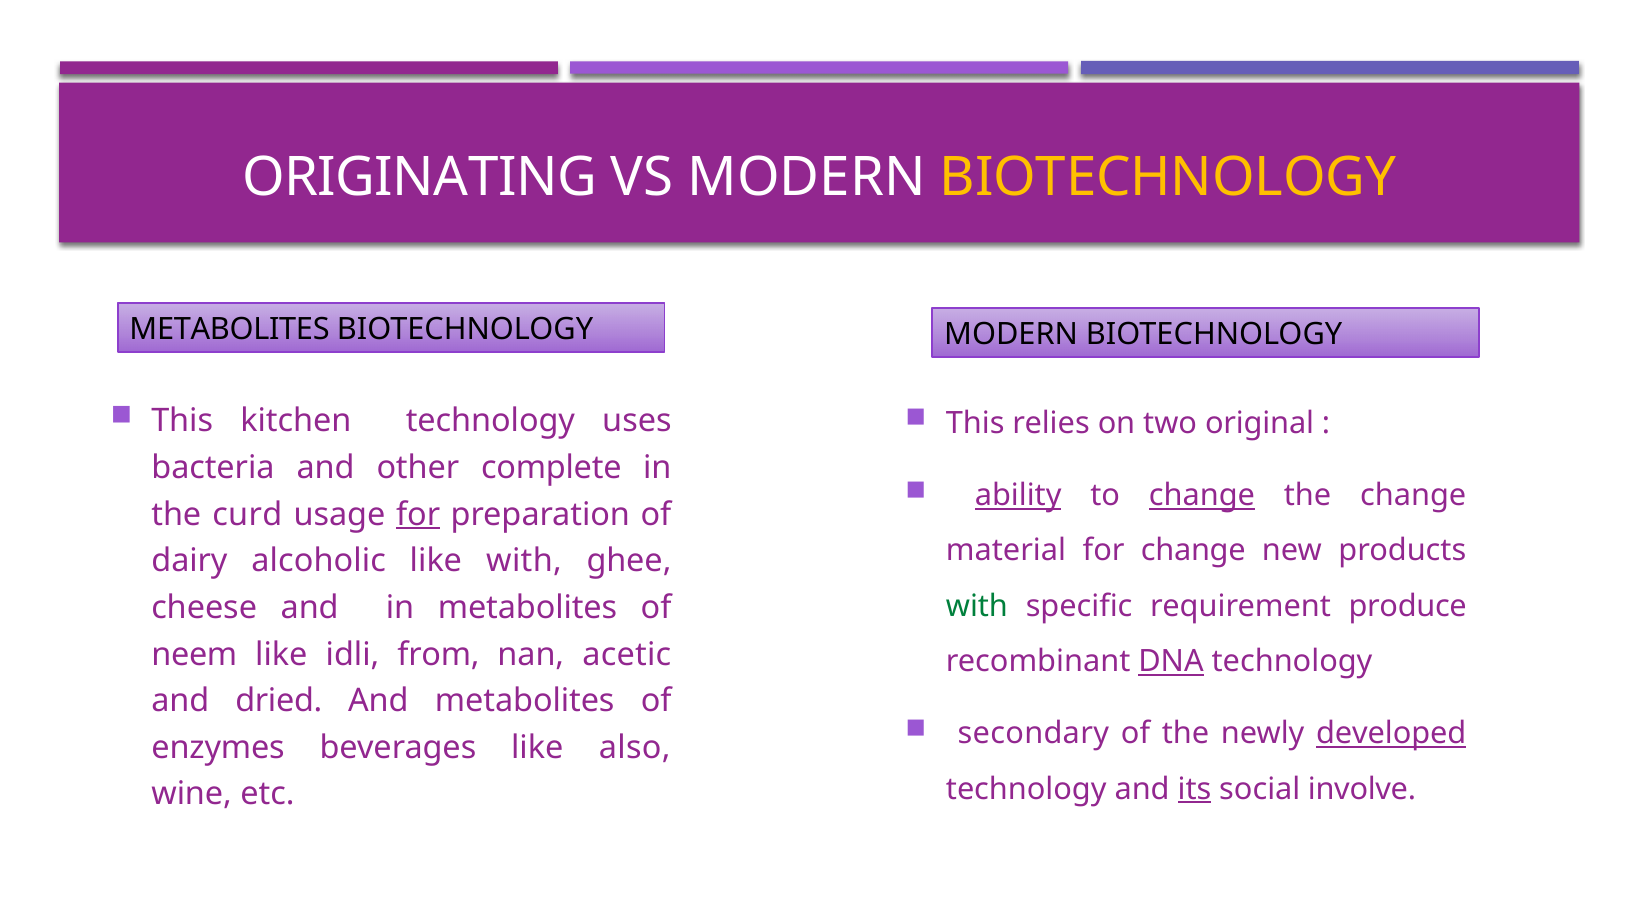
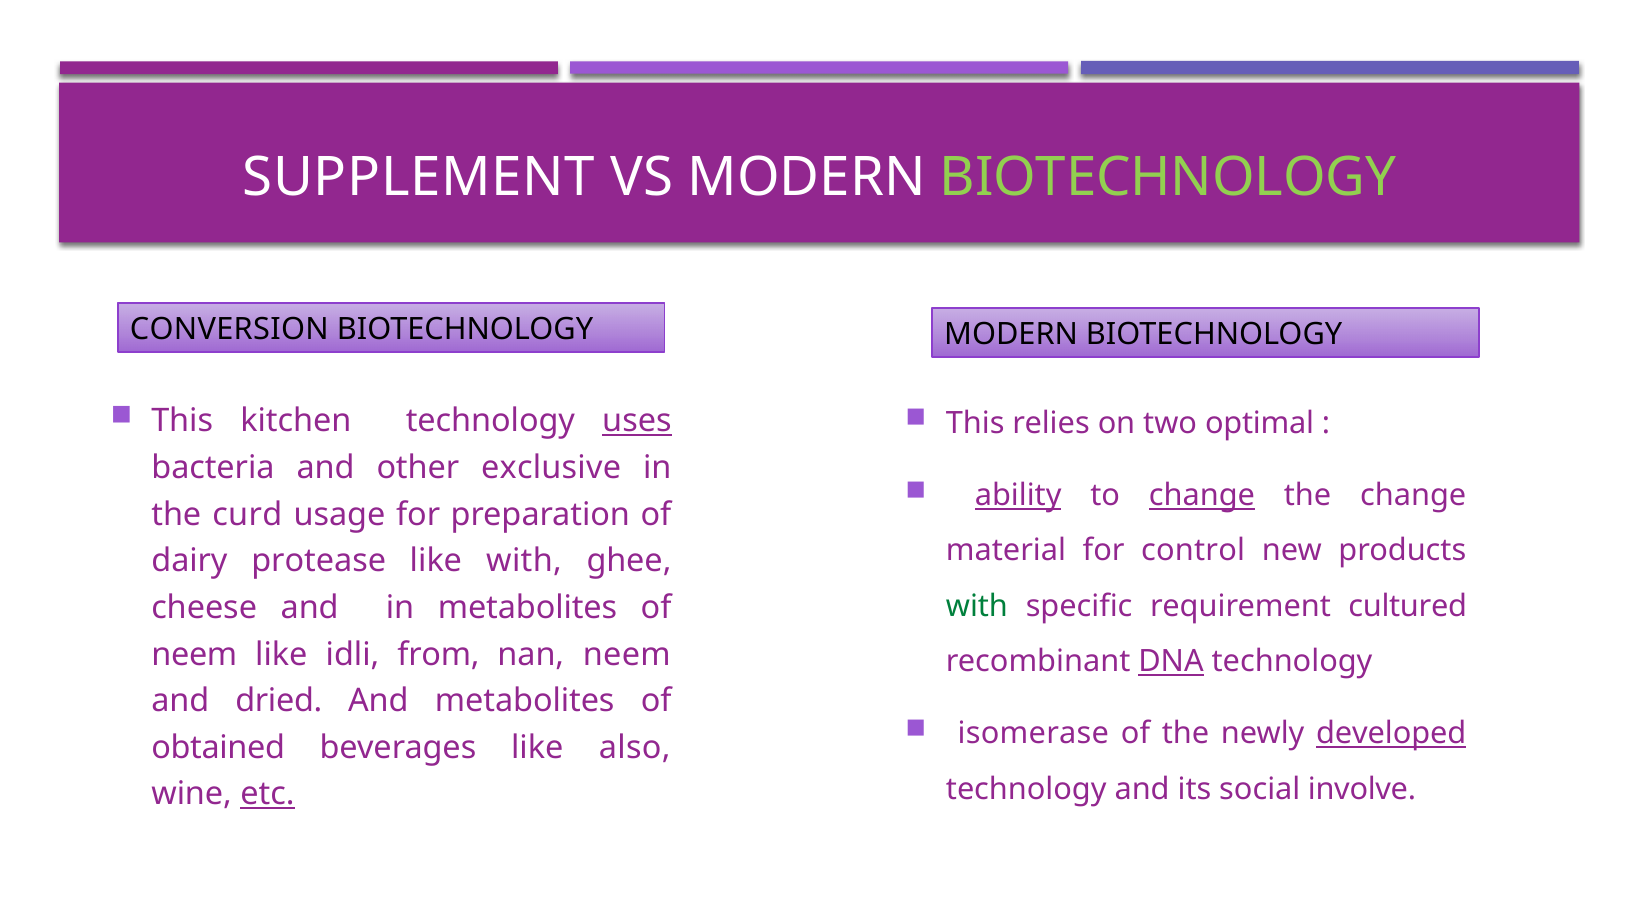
ORIGINATING: ORIGINATING -> SUPPLEMENT (419, 177)
BIOTECHNOLOGY colour: yellow -> light green (1168, 177)
METABOLITES: METABOLITES -> CONVERSION (229, 329)
uses underline: none -> present (637, 421)
original: original -> optimal (1260, 423)
complete: complete -> exclusive (551, 468)
for underline: present -> none (418, 514)
for change: change -> control (1193, 551)
alcoholic: alcoholic -> protease (319, 561)
produce: produce -> cultured (1408, 606)
nan acetic: acetic -> neem (627, 654)
secondary: secondary -> isomerase (1033, 734)
enzymes: enzymes -> obtained (218, 748)
its underline: present -> none (1195, 789)
etc underline: none -> present (267, 794)
